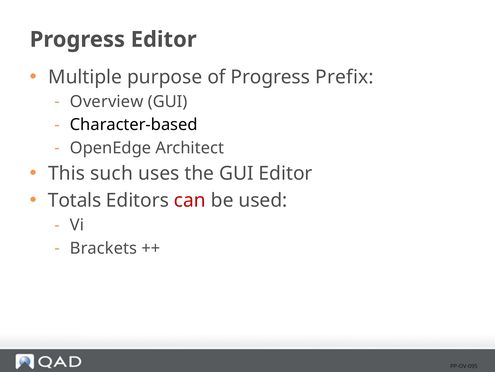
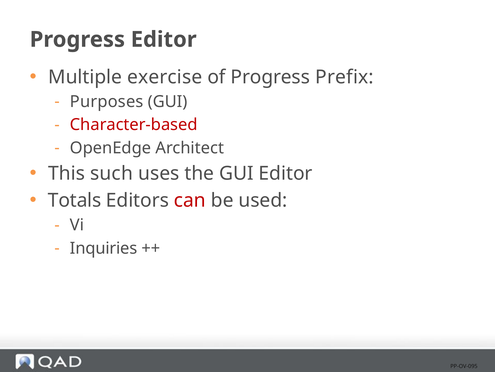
purpose: purpose -> exercise (165, 77)
Overview: Overview -> Purposes (107, 102)
Character-based colour: black -> red (134, 125)
Brackets: Brackets -> Inquiries (104, 248)
